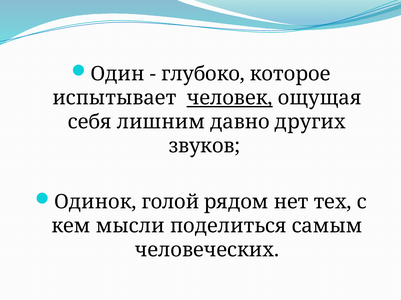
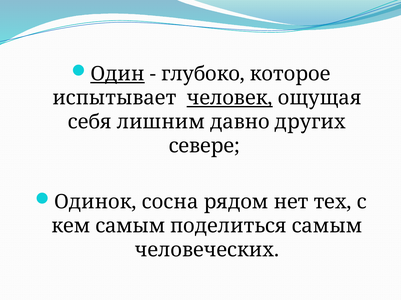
Один underline: none -> present (117, 74)
звуков: звуков -> севере (204, 146)
голой: голой -> сосна (170, 203)
кем мысли: мысли -> самым (130, 227)
